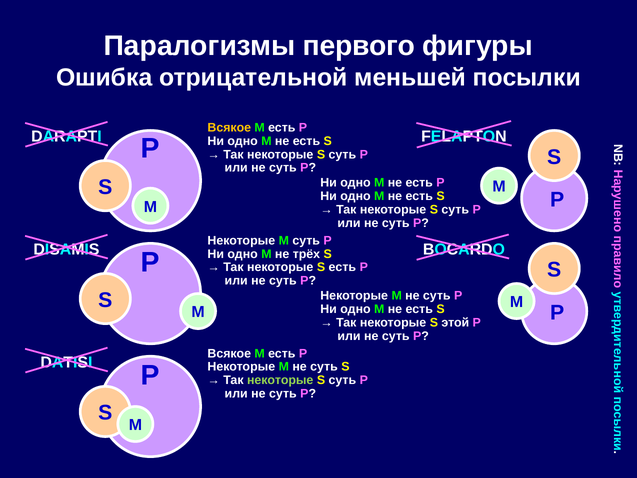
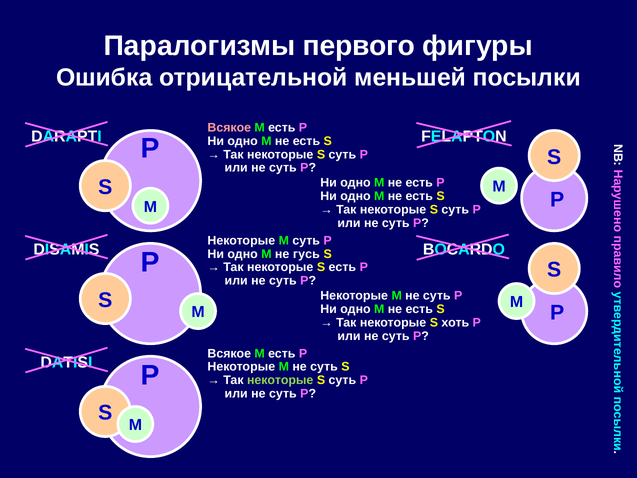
Всякое colour: yellow -> pink (229, 128)
трёх: трёх -> гусь (306, 254)
этой: этой -> хоть (455, 322)
